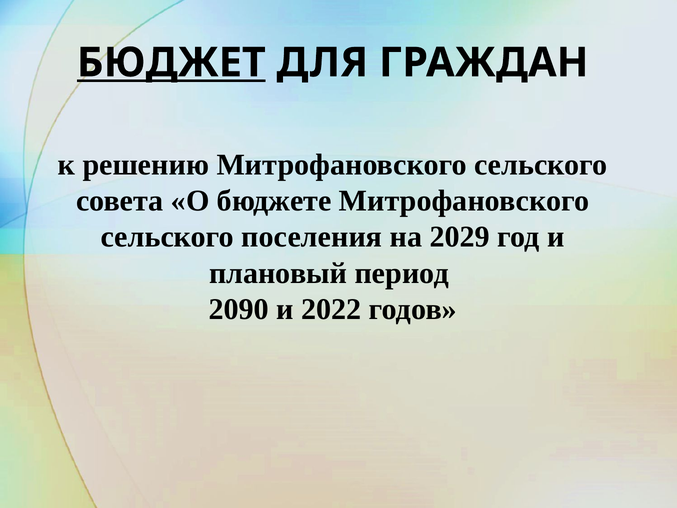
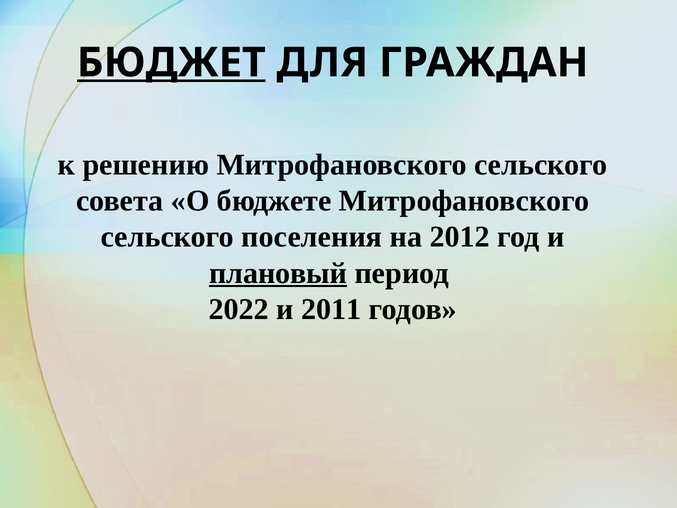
2029: 2029 -> 2012 (460, 237)
плановый underline: none -> present (278, 273)
2090: 2090 -> 2022 (239, 309)
2022: 2022 -> 2011 (331, 309)
